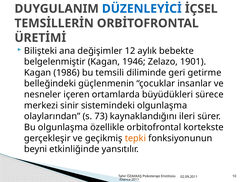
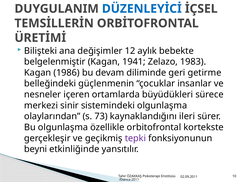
1946: 1946 -> 1941 (134, 62)
1901: 1901 -> 1983 (193, 62)
temsili: temsili -> devam (110, 72)
tepki colour: orange -> purple (135, 138)
